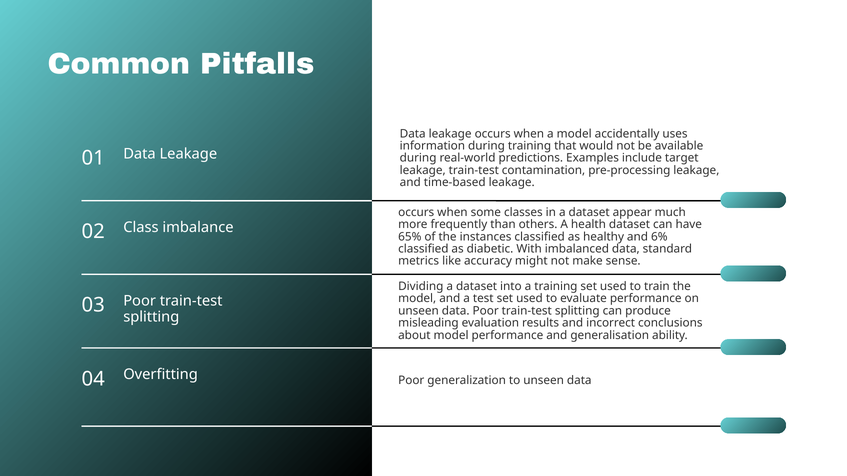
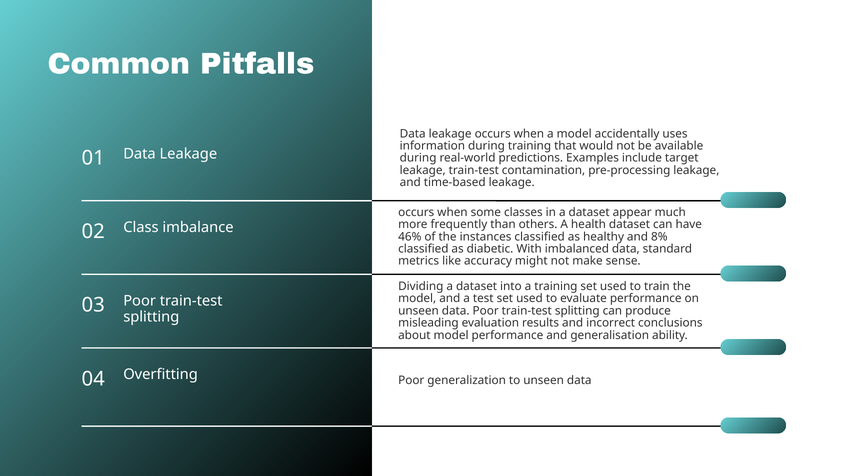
65%: 65% -> 46% (410, 237)
6%: 6% -> 8% (659, 237)
